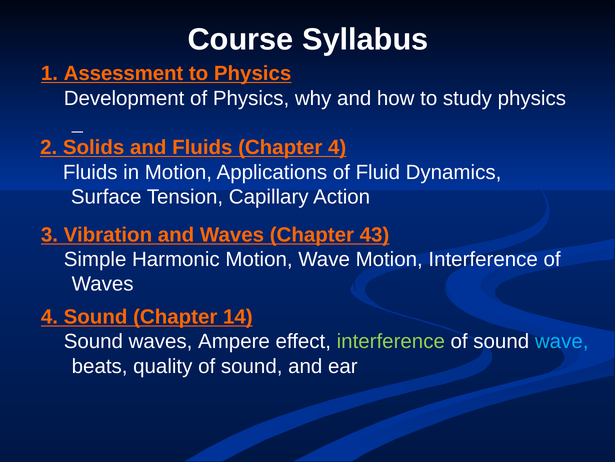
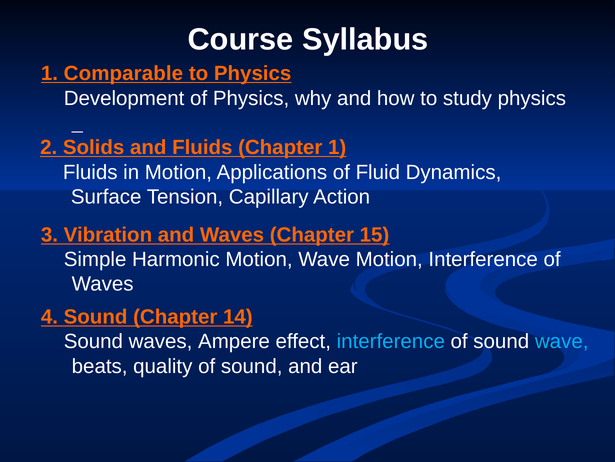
Assessment: Assessment -> Comparable (123, 73)
Chapter 4: 4 -> 1 (337, 147)
43: 43 -> 15 (374, 234)
interference colour: light green -> light blue (391, 341)
